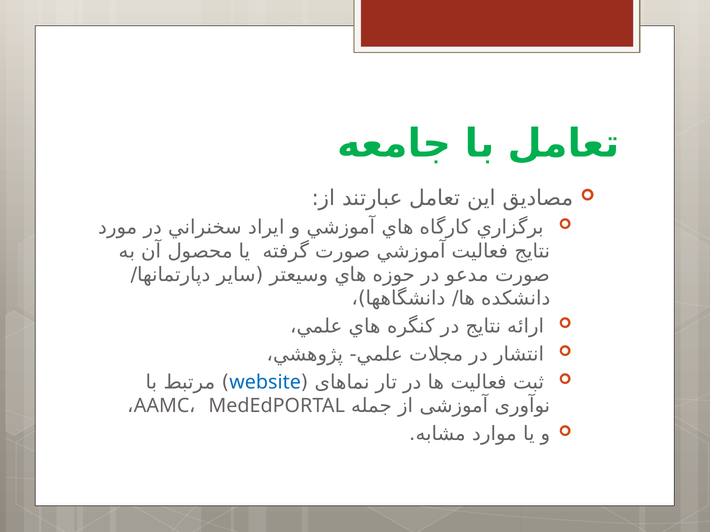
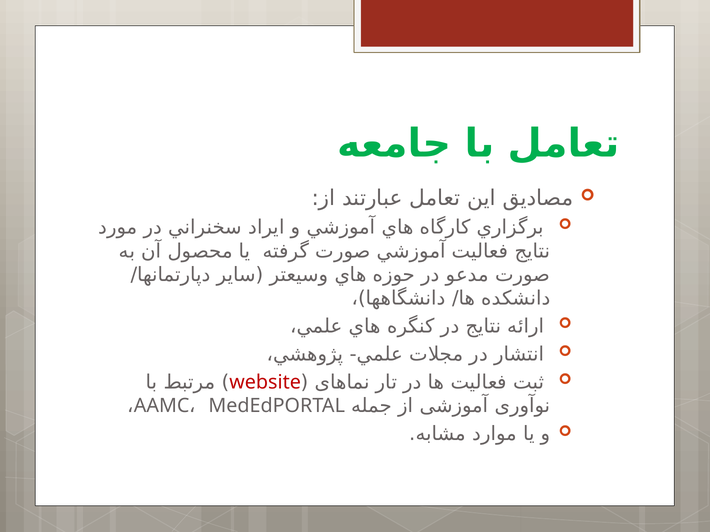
website colour: blue -> red (265, 383)
